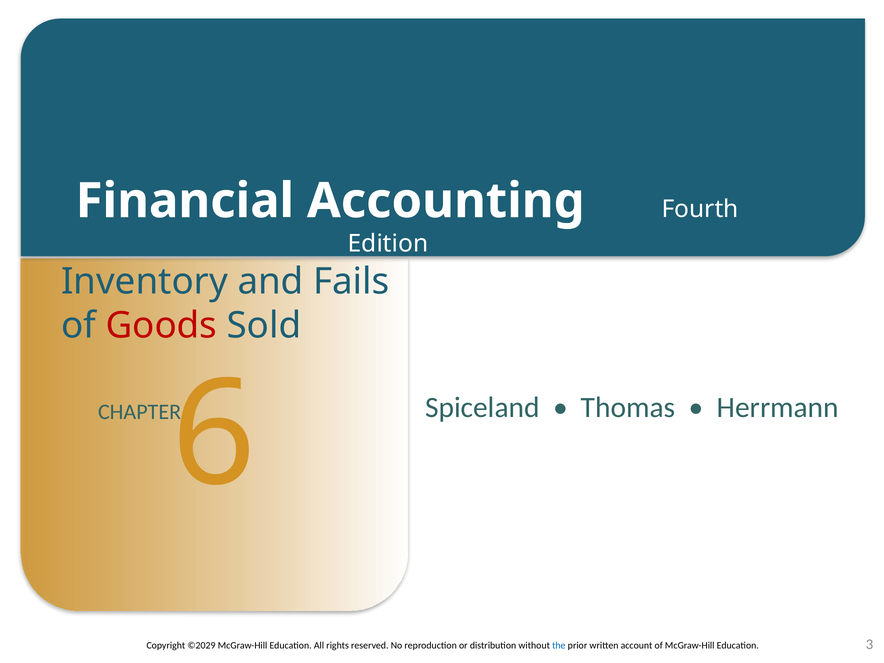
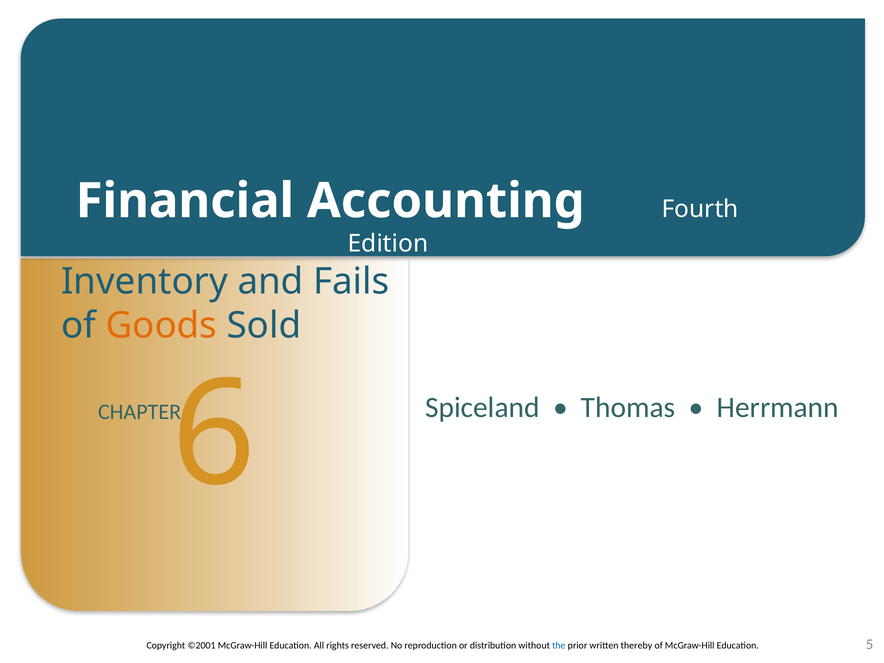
Goods colour: red -> orange (161, 326)
©2029: ©2029 -> ©2001 (201, 646)
account: account -> thereby (636, 646)
3: 3 -> 5 (869, 644)
